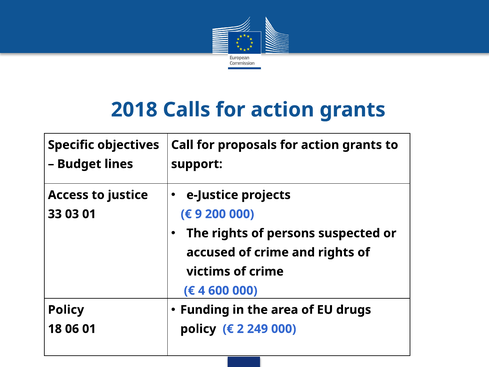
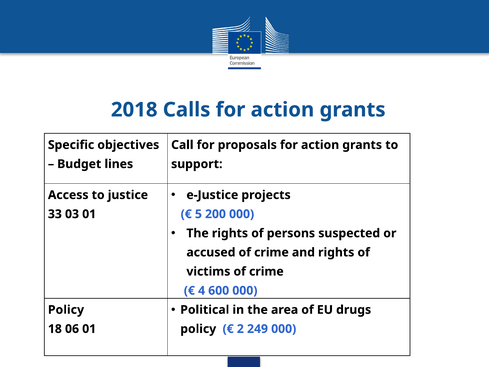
9: 9 -> 5 (198, 214)
Funding: Funding -> Political (205, 310)
